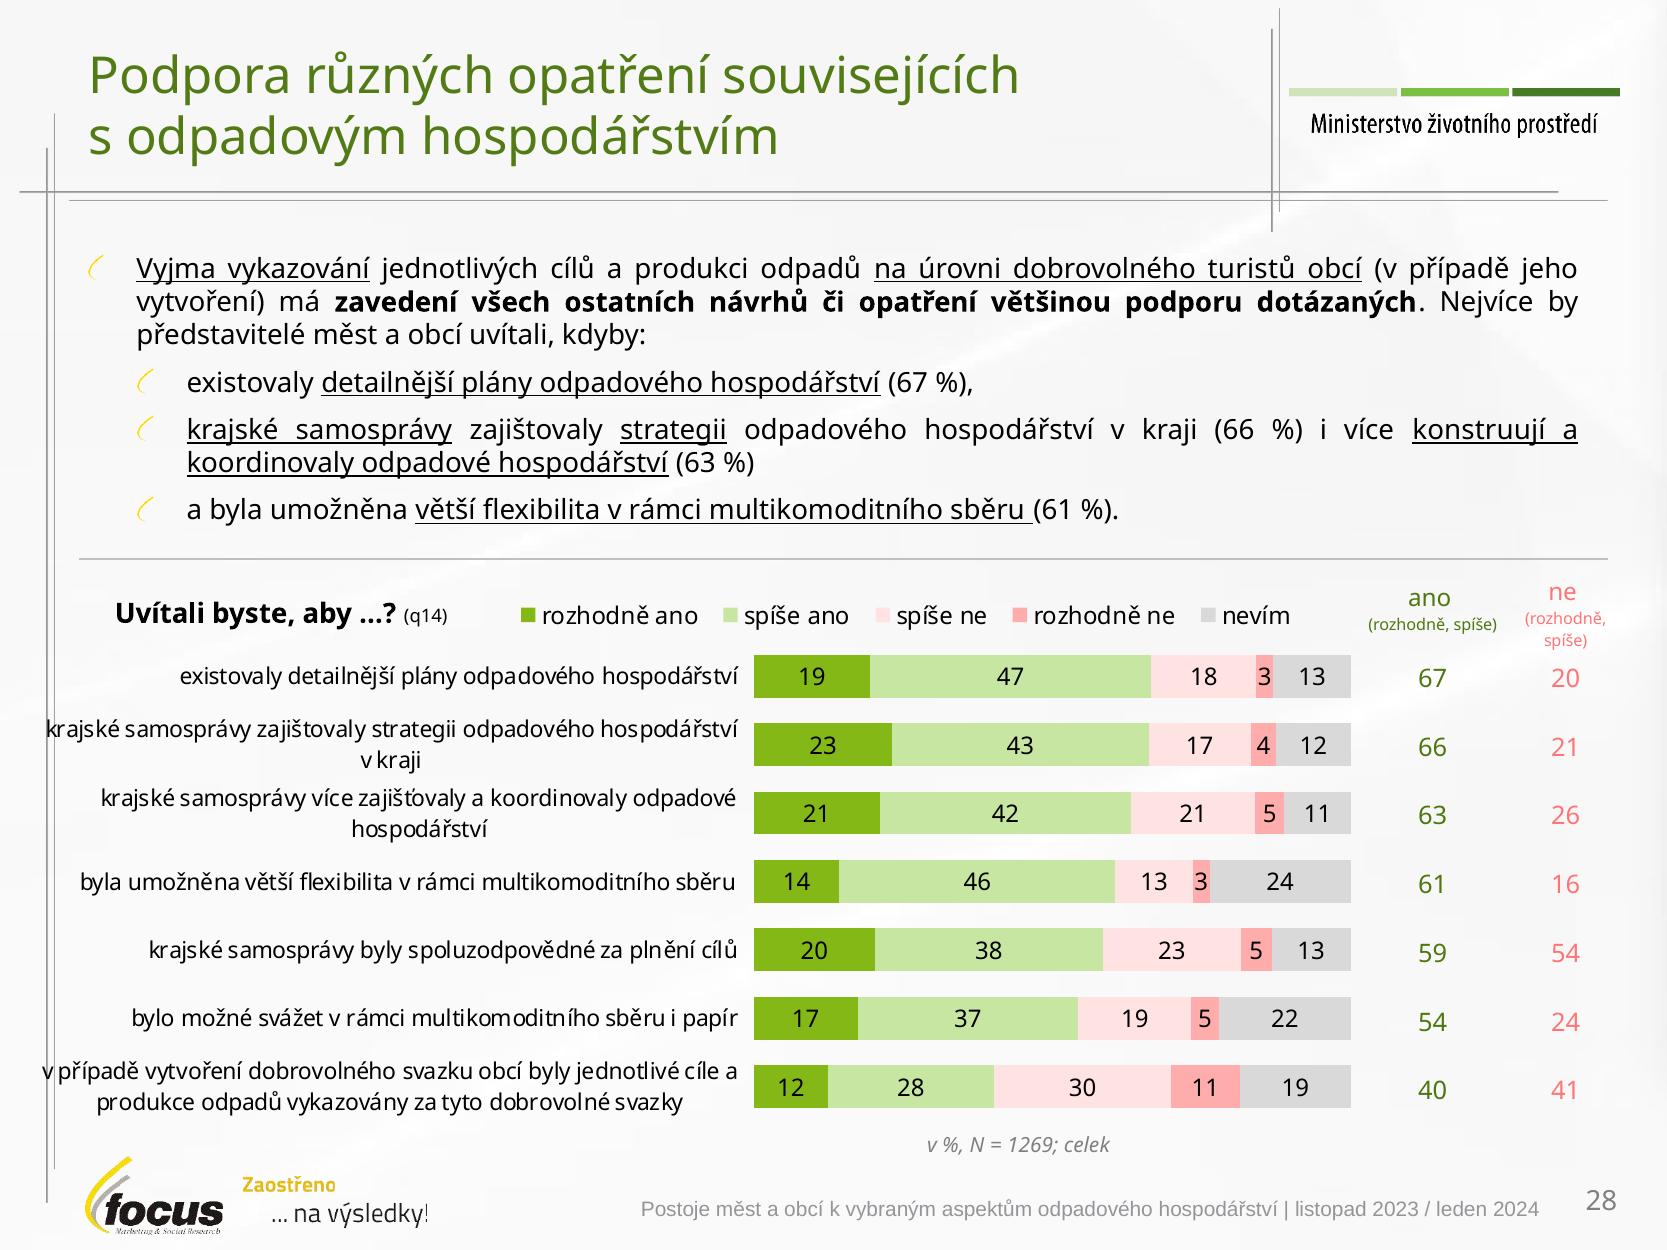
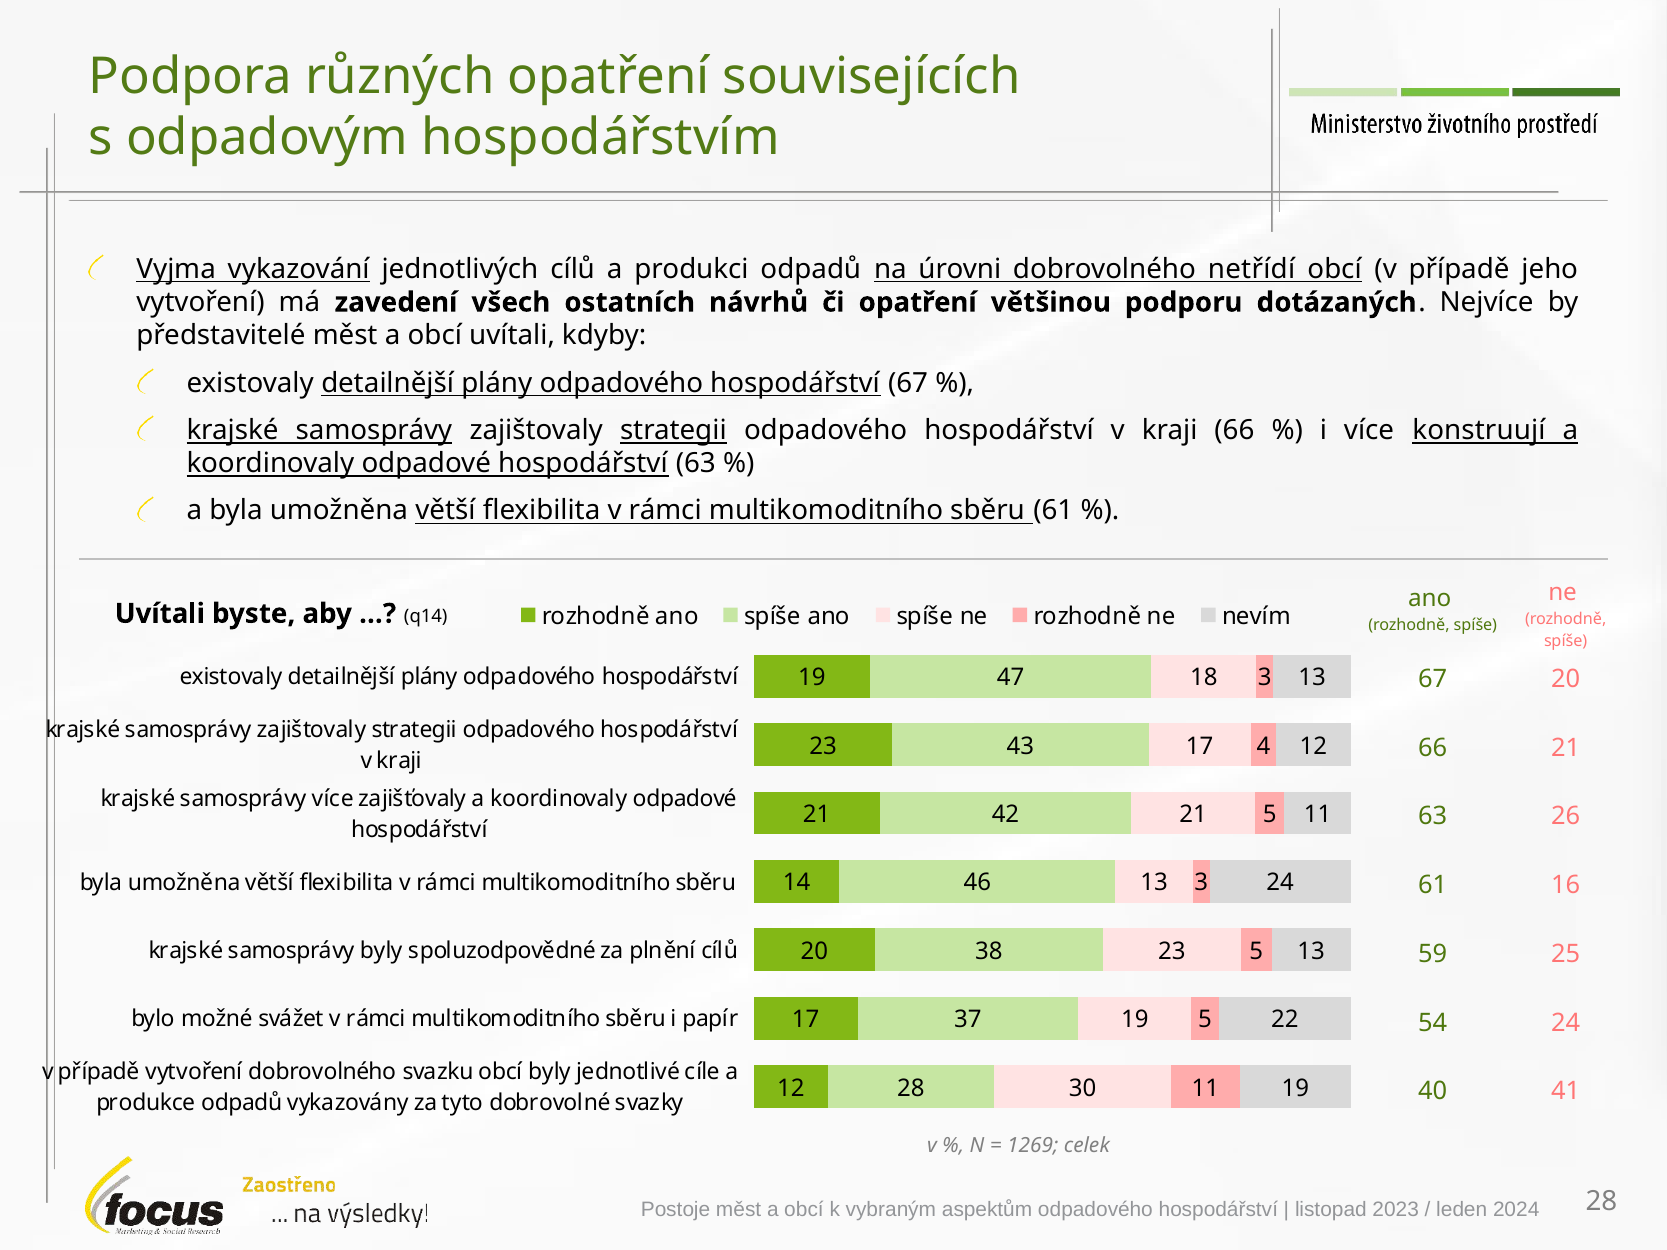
turistů: turistů -> netřídí (1252, 269)
59 54: 54 -> 25 (1566, 954)
